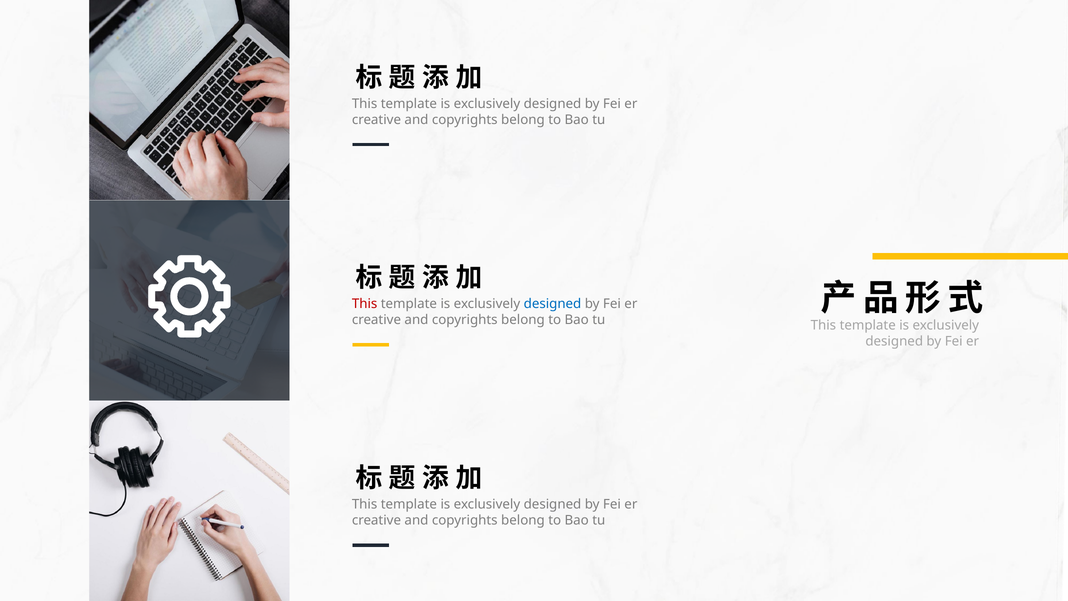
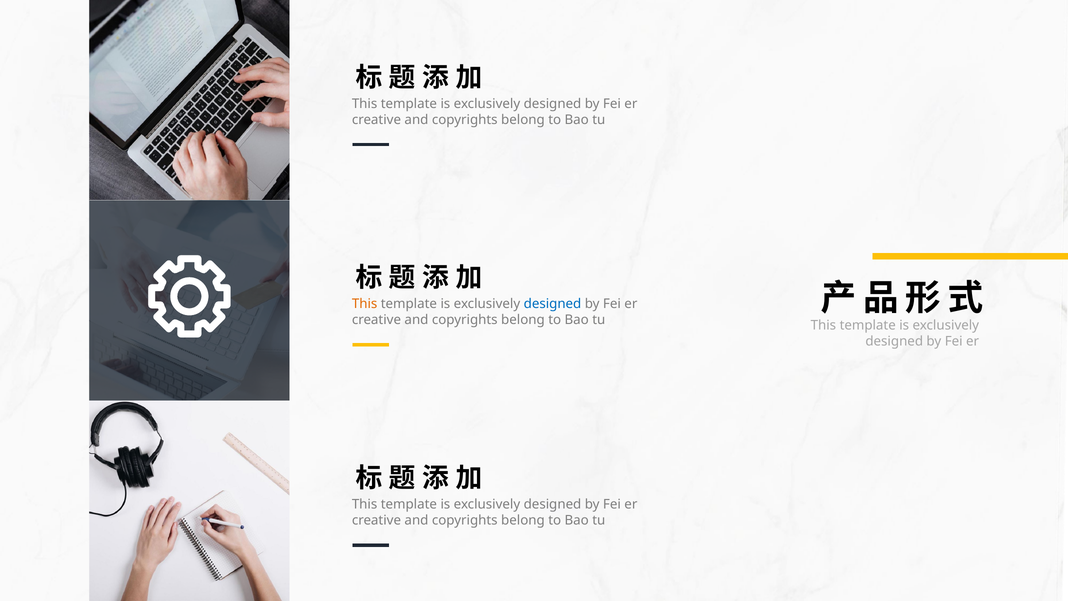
This colour: red -> orange (365, 304)
